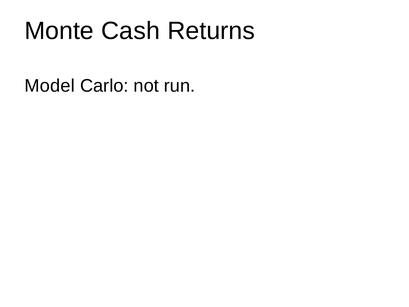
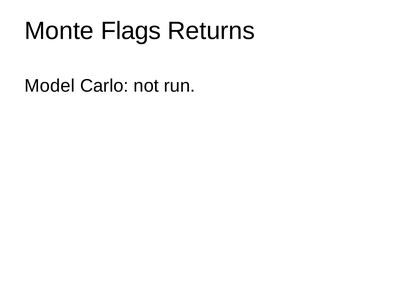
Cash: Cash -> Flags (131, 31)
